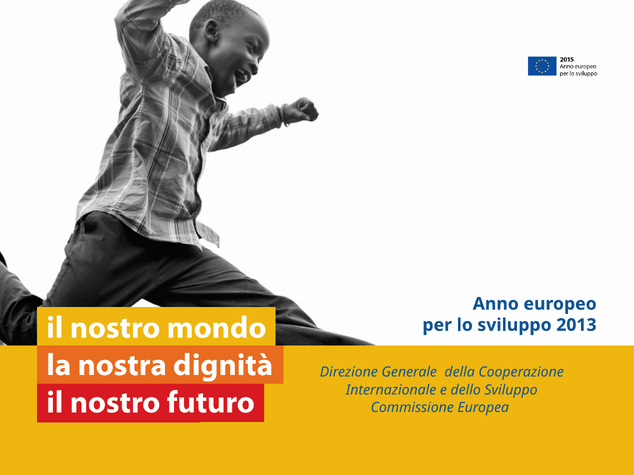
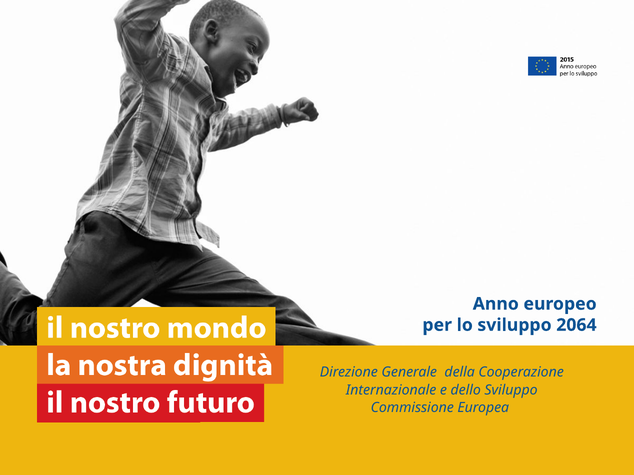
2013: 2013 -> 2064 (576, 325)
